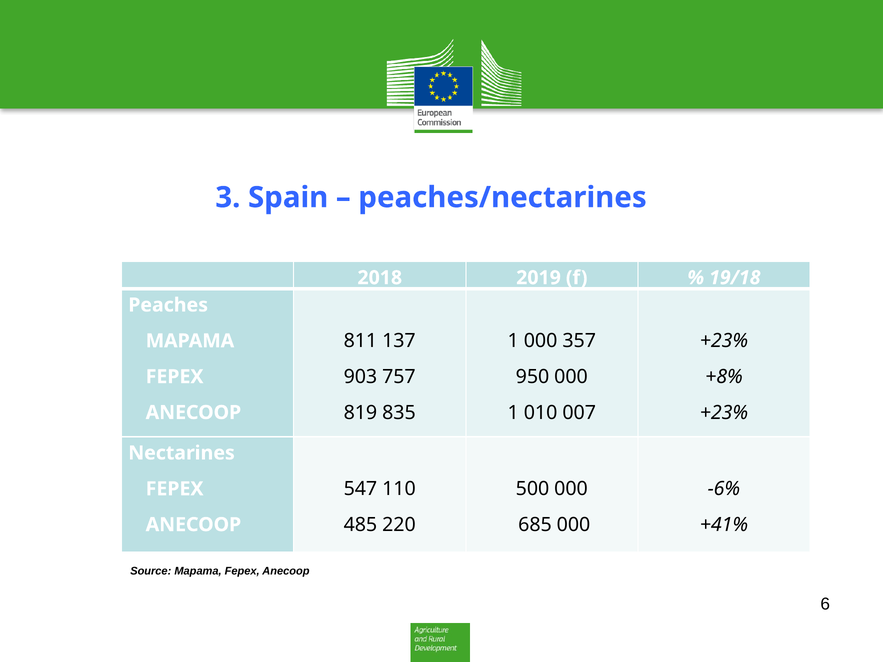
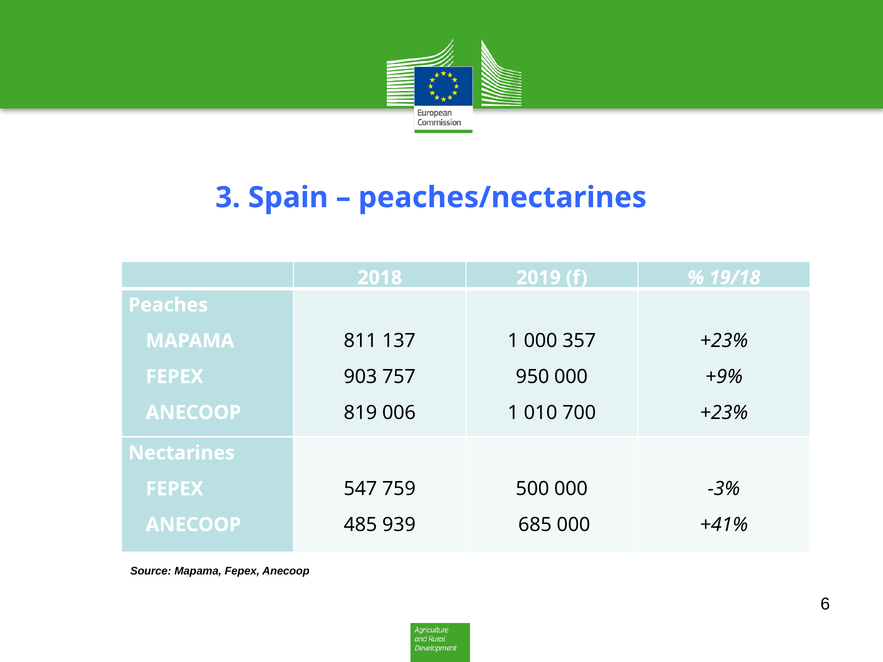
+8%: +8% -> +9% (724, 377)
835: 835 -> 006 (399, 413)
007: 007 -> 700 (579, 413)
110: 110 -> 759 (399, 489)
-6%: -6% -> -3% (724, 489)
220: 220 -> 939 (399, 525)
